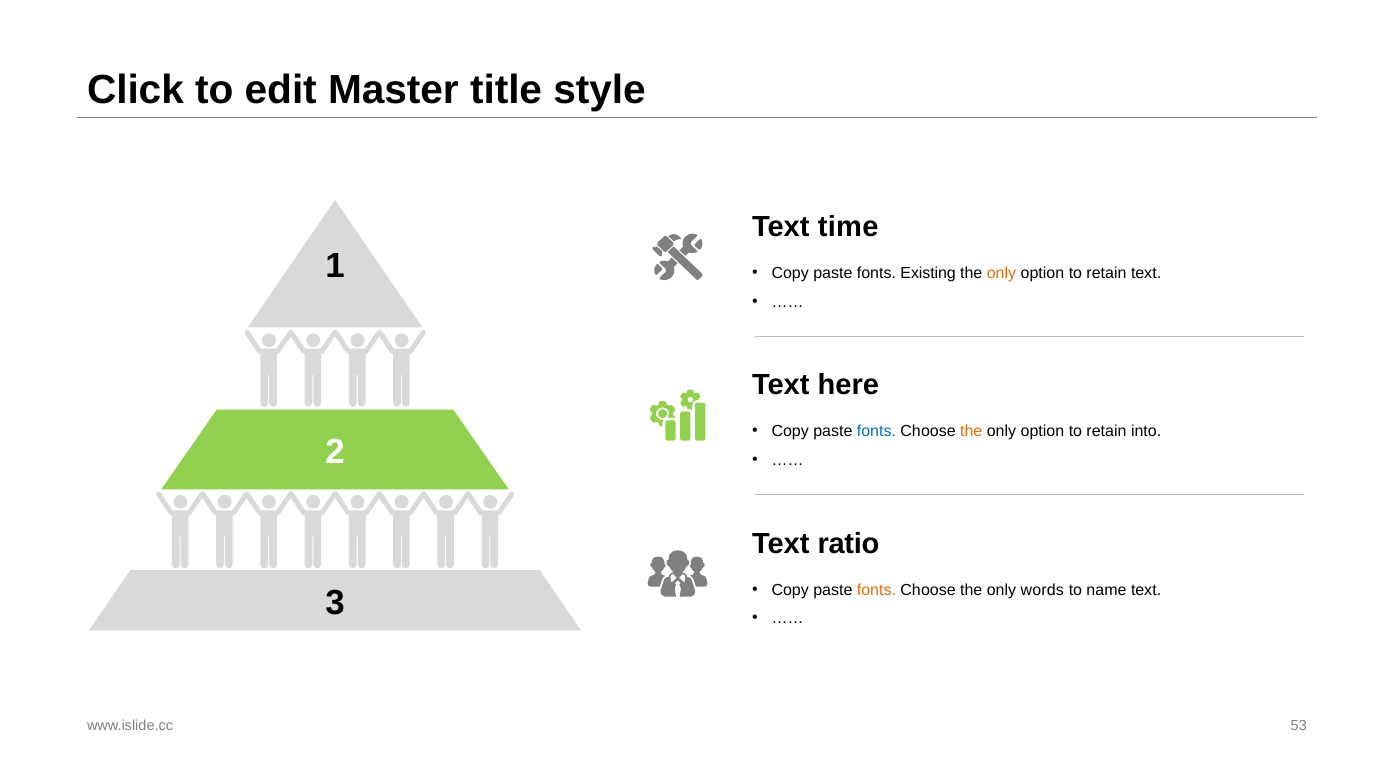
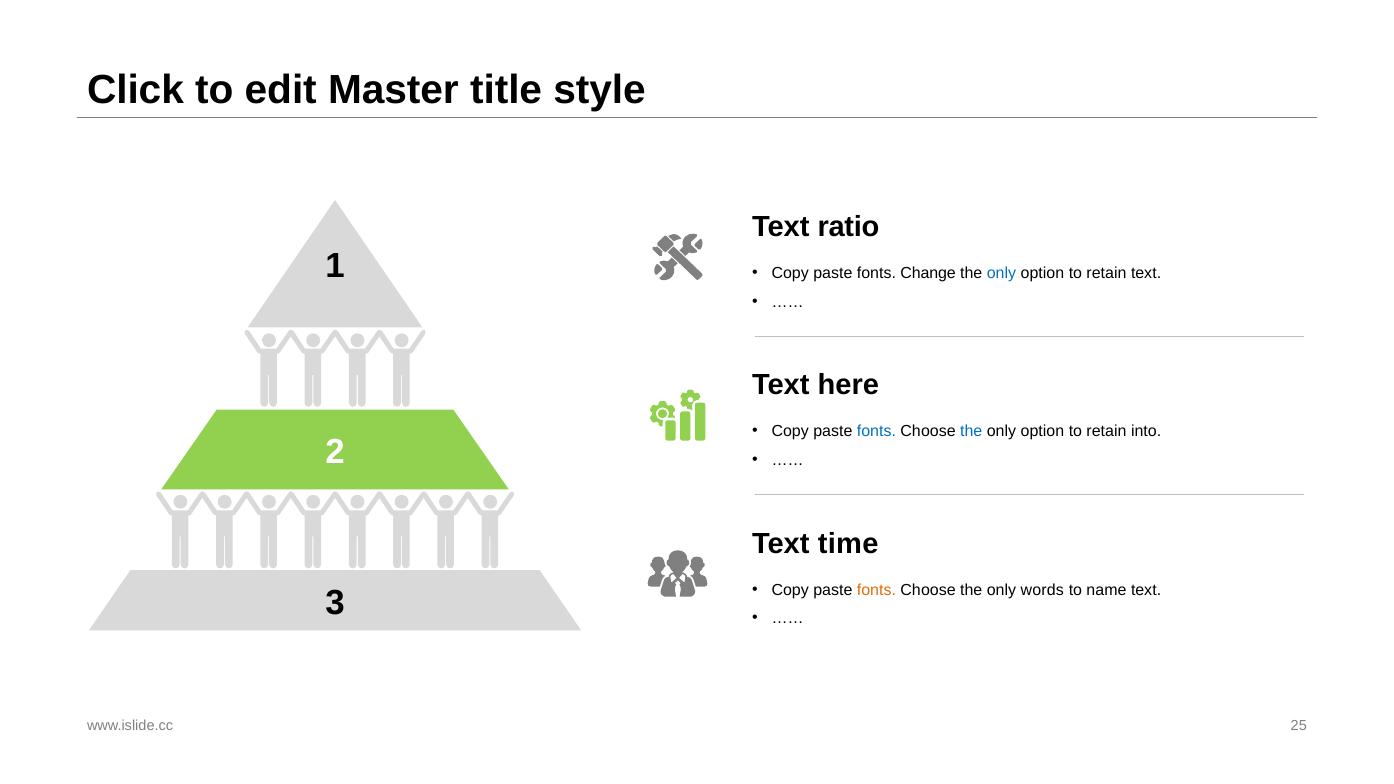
time: time -> ratio (848, 227)
Existing: Existing -> Change (928, 273)
only colour: orange -> blue (1001, 273)
the colour: orange -> blue (971, 432)
ratio: ratio -> time (848, 544)
53: 53 -> 25 (1299, 726)
